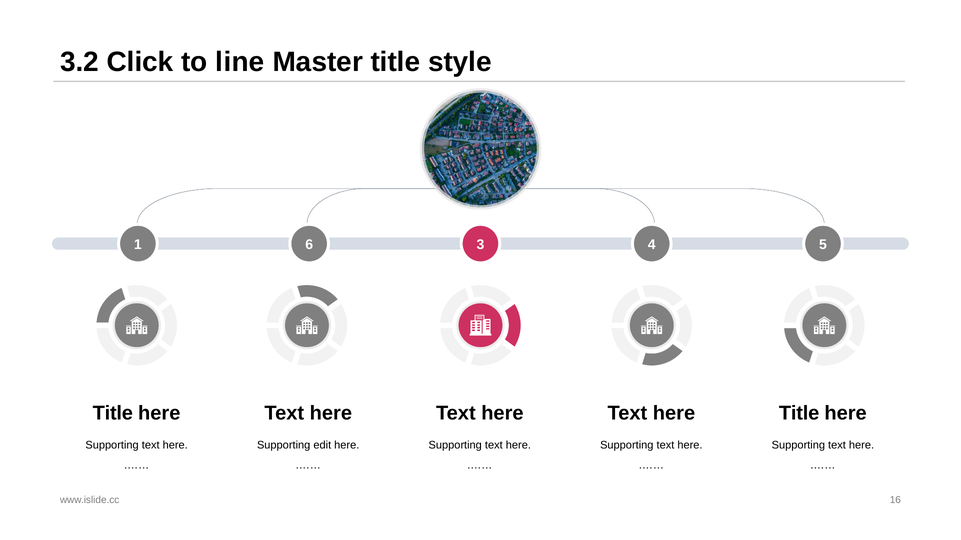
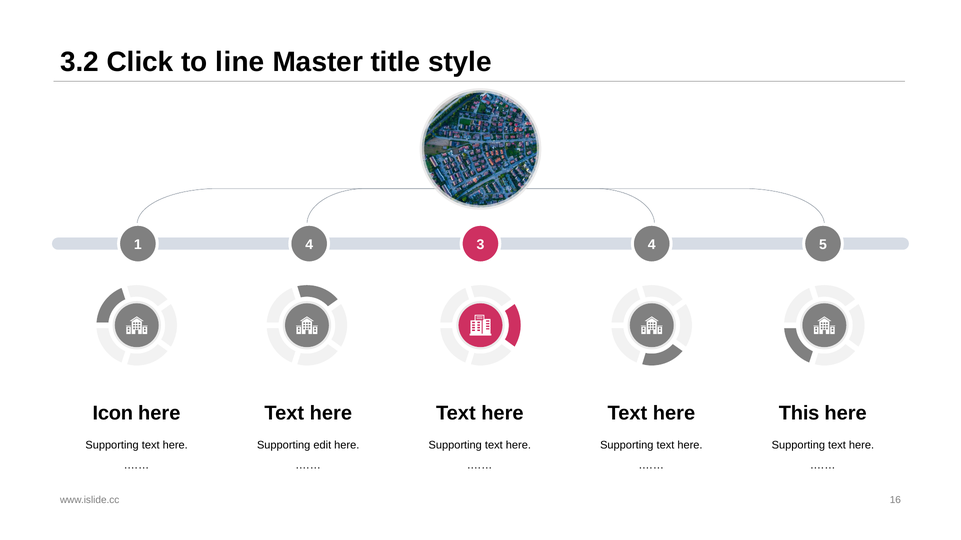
1 6: 6 -> 4 (309, 245)
Title: Title -> Icon (113, 414)
Title: Title -> This (799, 414)
